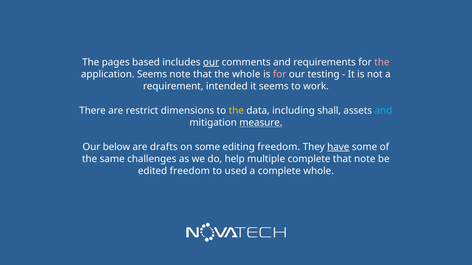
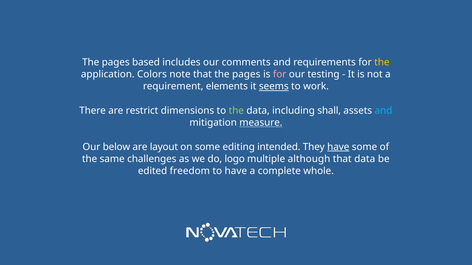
our underline: present -> none (211, 62)
the colour: pink -> yellow (382, 62)
application Seems: Seems -> Colors (152, 74)
that the whole: whole -> pages (246, 74)
intended: intended -> elements (227, 87)
seems underline: none -> present (274, 87)
the colour: yellow -> light green (236, 111)
drafts: drafts -> layout (164, 147)
editing freedom: freedom -> intended (279, 147)
help: help -> logo (235, 159)
multiple complete: complete -> although (309, 159)
that note: note -> data (365, 159)
to used: used -> have (236, 171)
